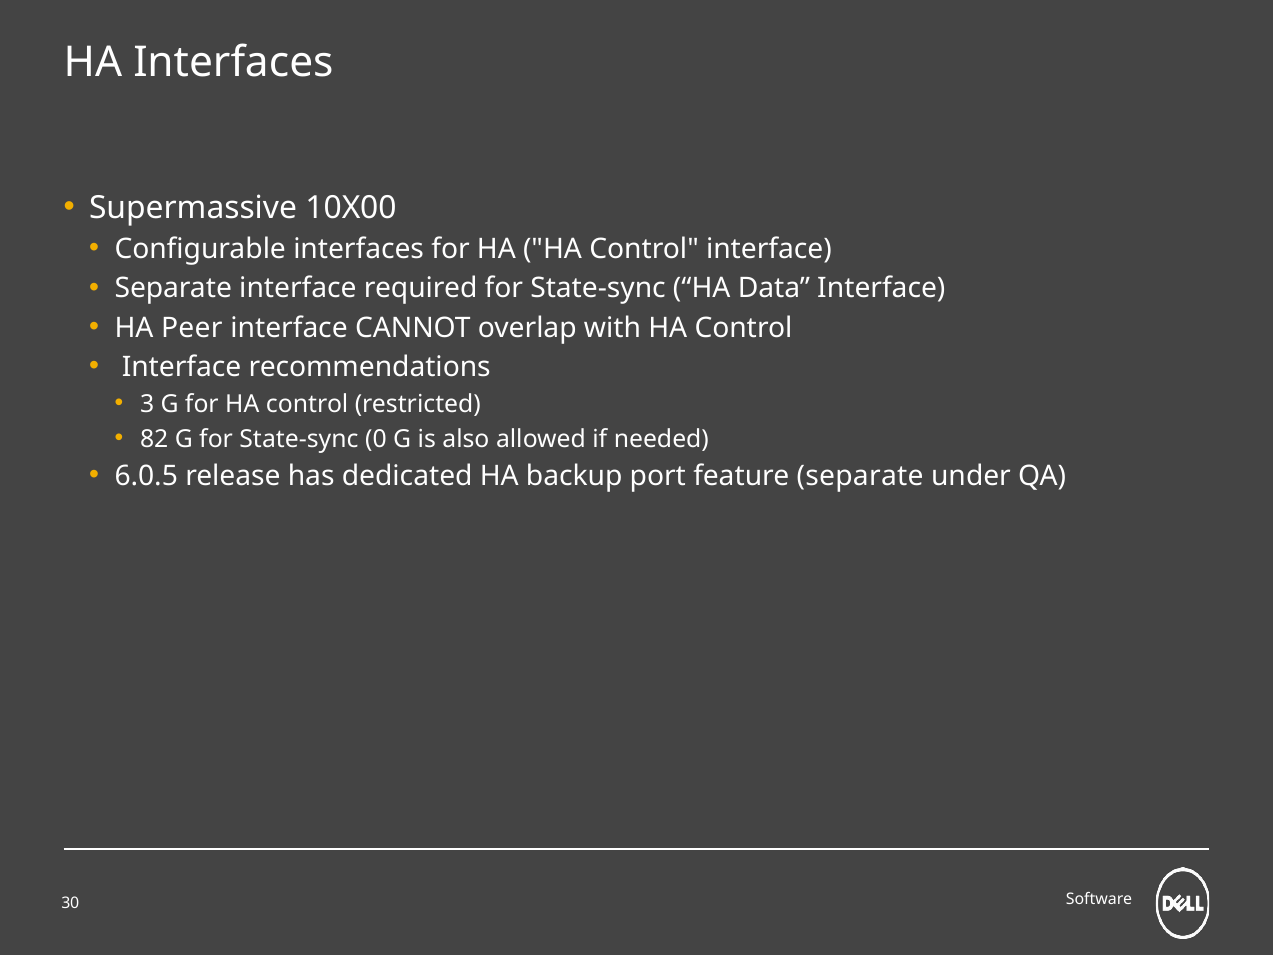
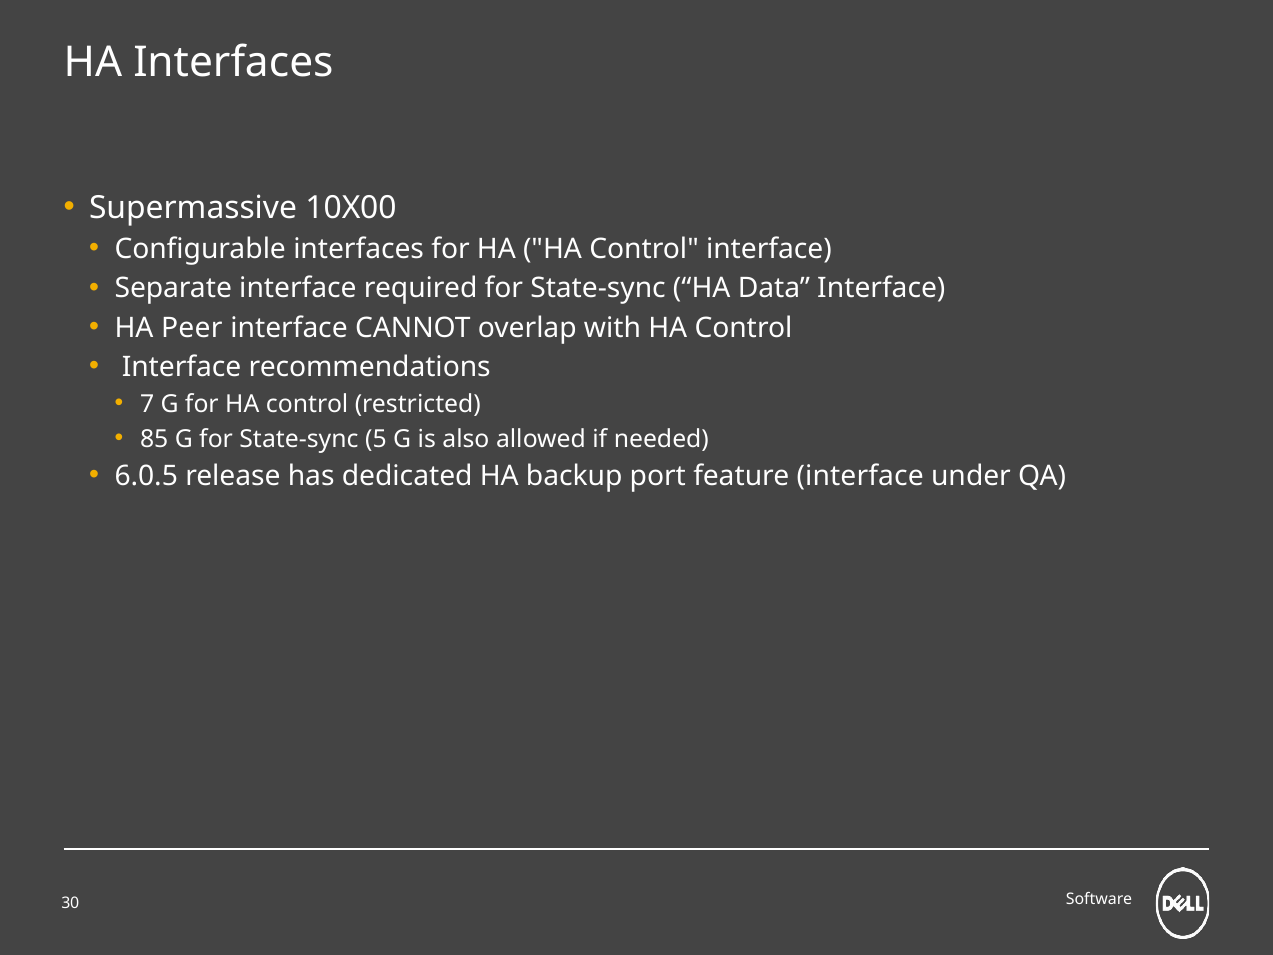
3: 3 -> 7 (147, 404)
82: 82 -> 85 (154, 439)
0: 0 -> 5 (376, 439)
feature separate: separate -> interface (860, 476)
